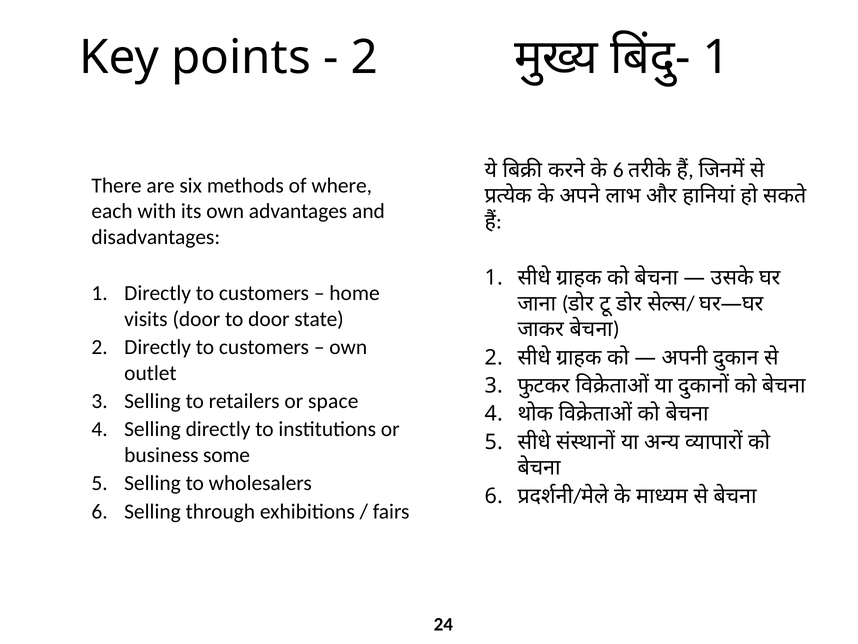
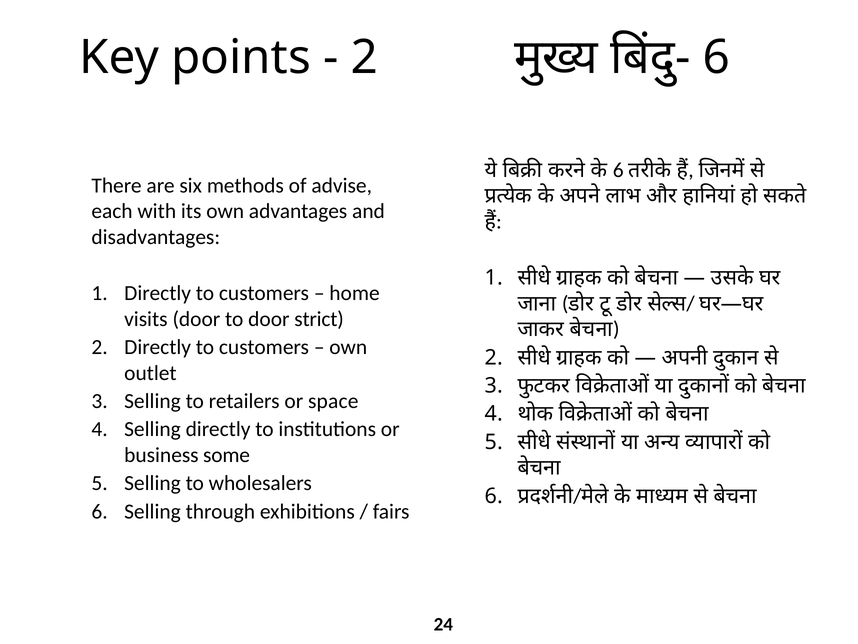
1: 1 -> 6 (716, 58)
where: where -> advise (342, 185)
state: state -> strict (319, 319)
